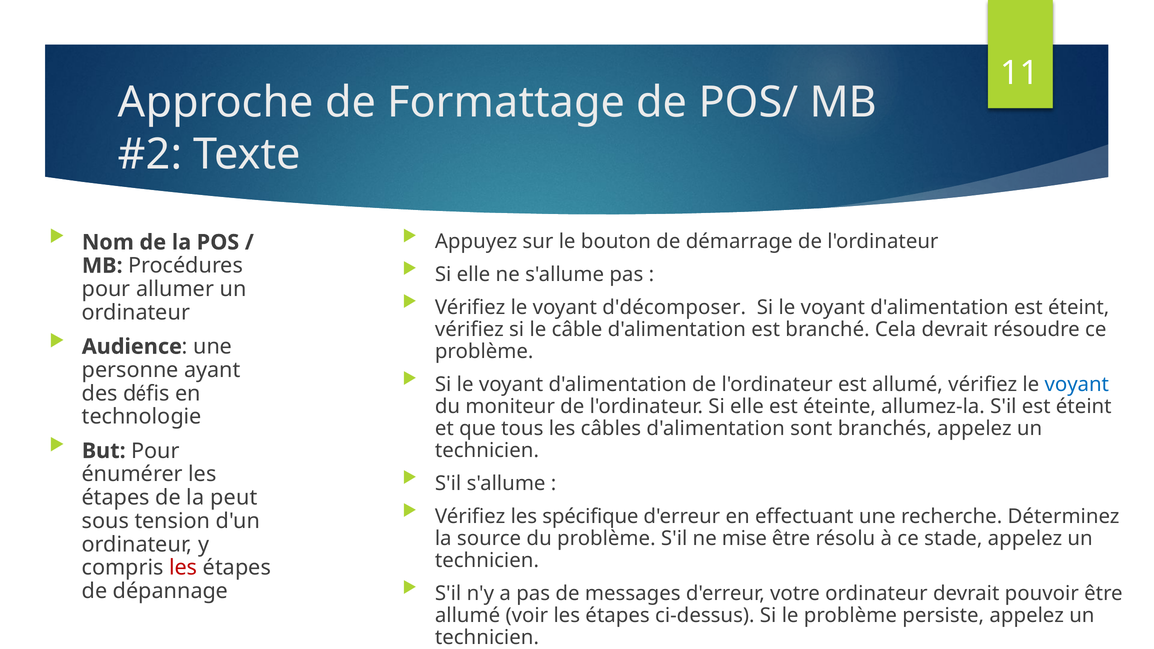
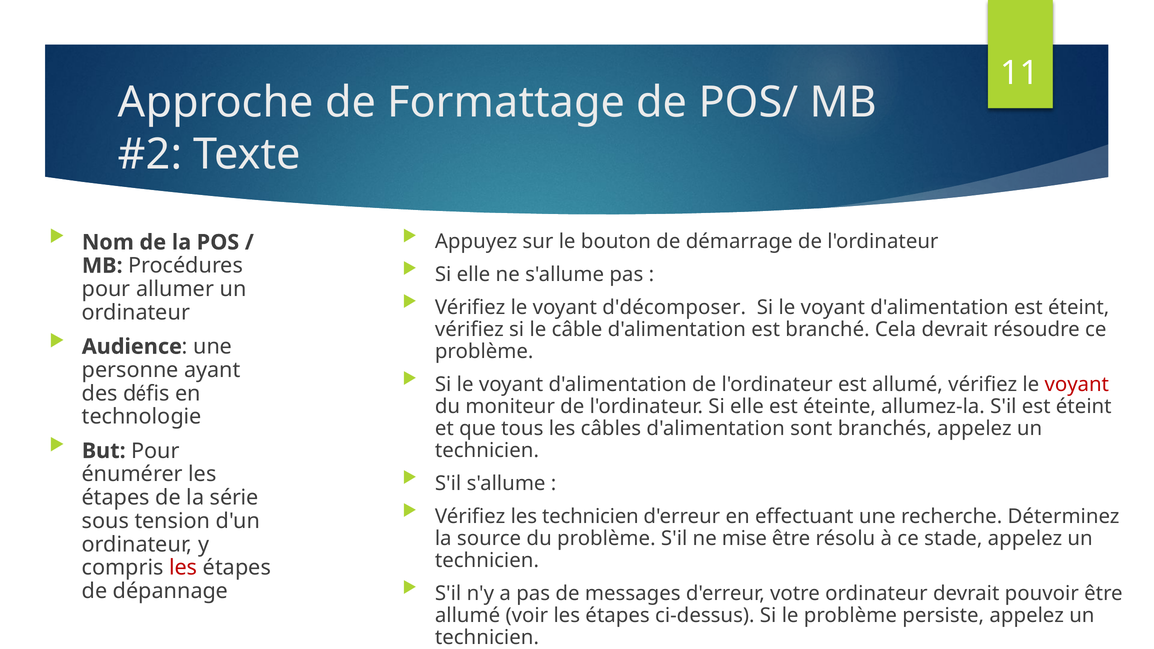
voyant colour: blue -> red (1077, 384)
peut: peut -> série (234, 498)
les spécifique: spécifique -> technicien (590, 516)
